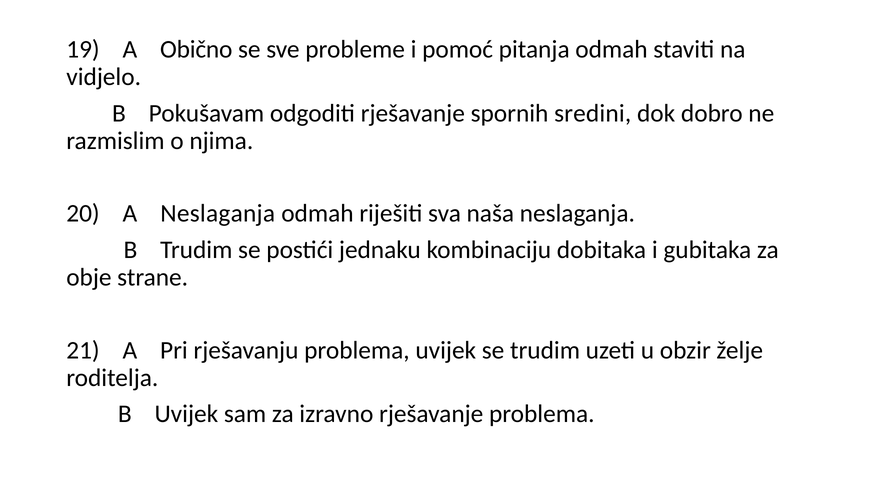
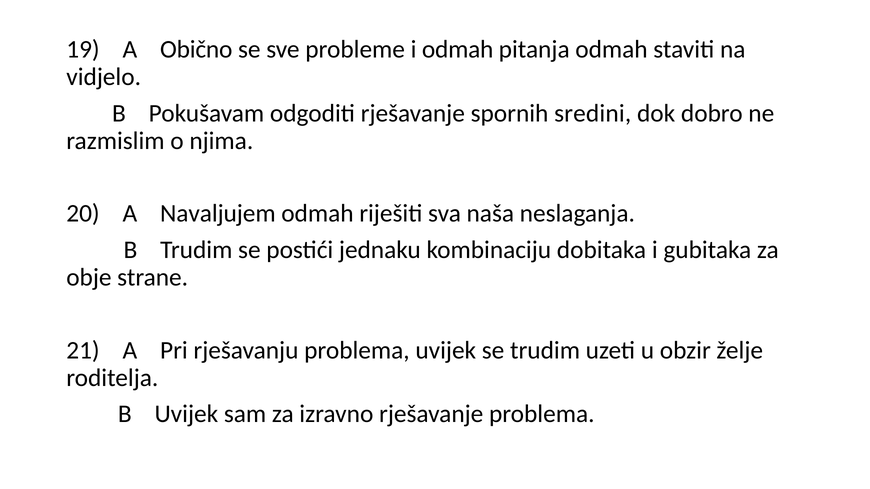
i pomoć: pomoć -> odmah (458, 49)
A Neslaganja: Neslaganja -> Navaljujem (218, 214)
